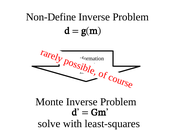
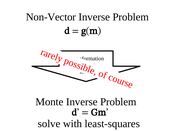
Non-Define: Non-Define -> Non-Vector (51, 17)
